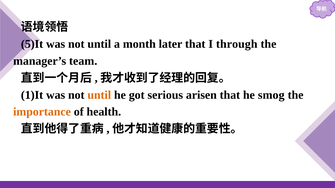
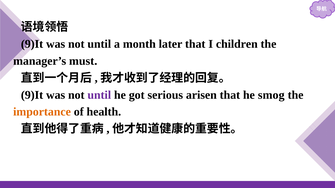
5)It: 5)It -> 9)It (32, 44)
through: through -> children (237, 44)
team: team -> must (83, 61)
1)It: 1)It -> 9)It (32, 95)
until colour: orange -> purple (99, 95)
